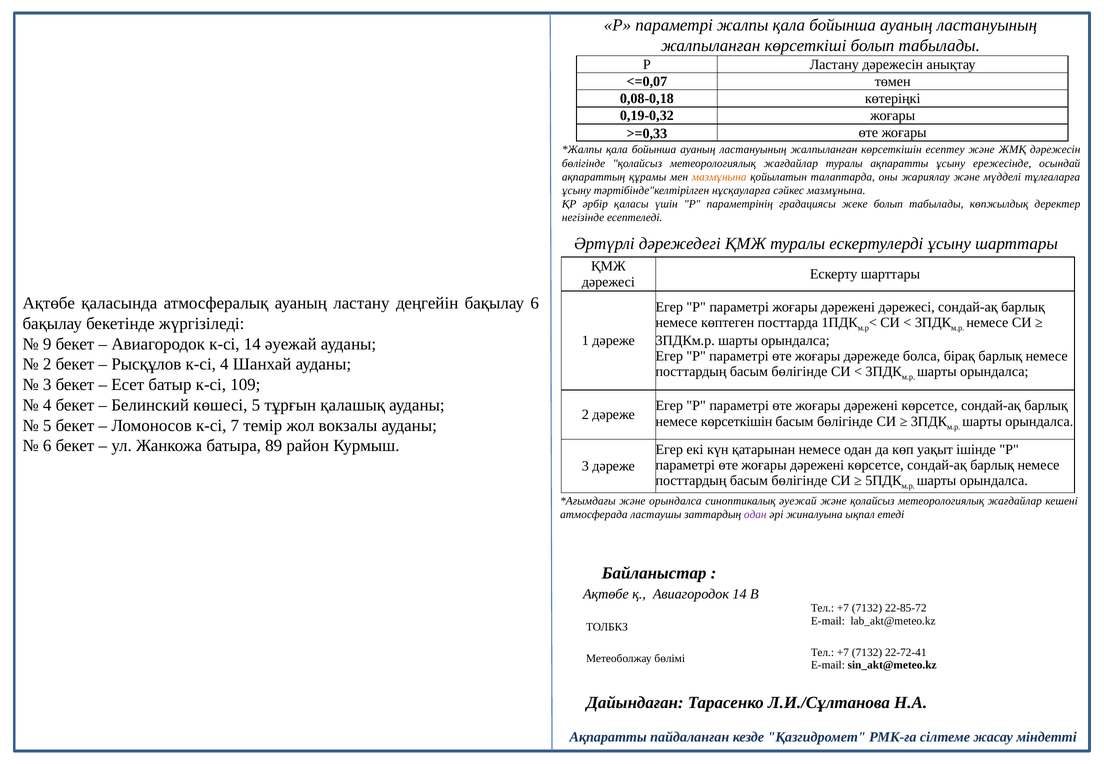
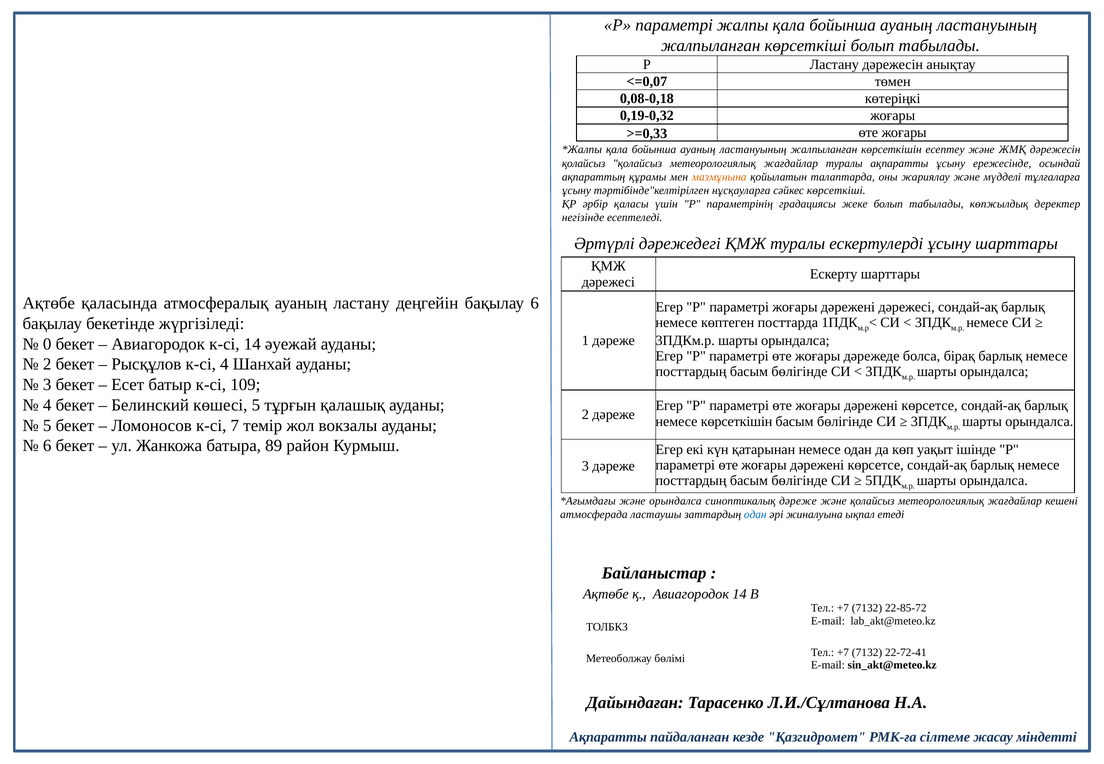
бөлігінде: бөлігінде -> қолайсыз (584, 163)
сәйкес мазмұнына: мазмұнына -> көрсеткіші (836, 190)
9: 9 -> 0 (47, 344)
синоптикалық әуежай: әуежай -> дәреже (798, 501)
одан colour: purple -> blue (755, 515)
